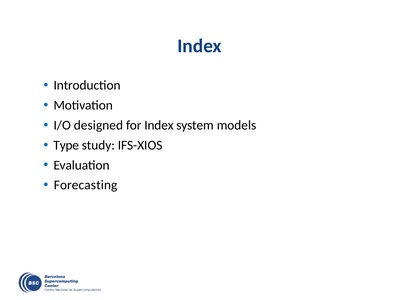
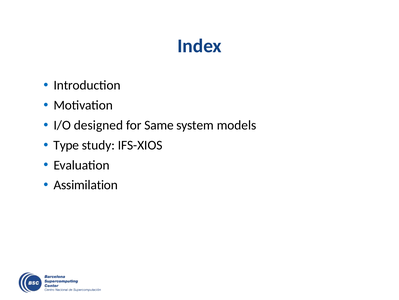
for Index: Index -> Same (159, 125)
Forecasting: Forecasting -> Assimilation (86, 185)
